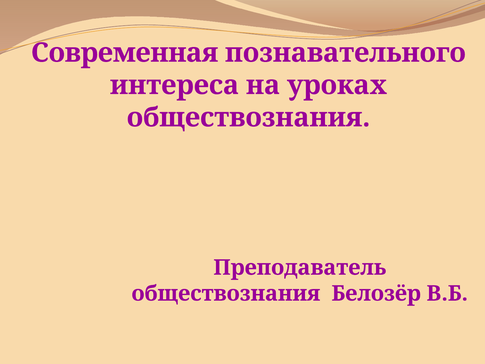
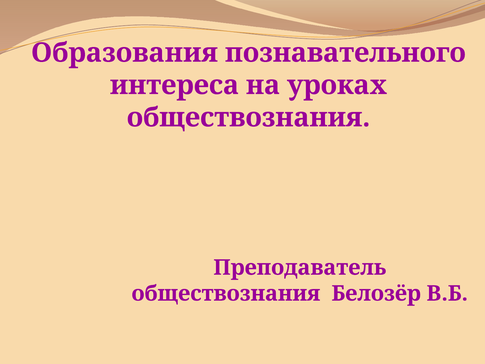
Современная: Современная -> Образования (125, 53)
